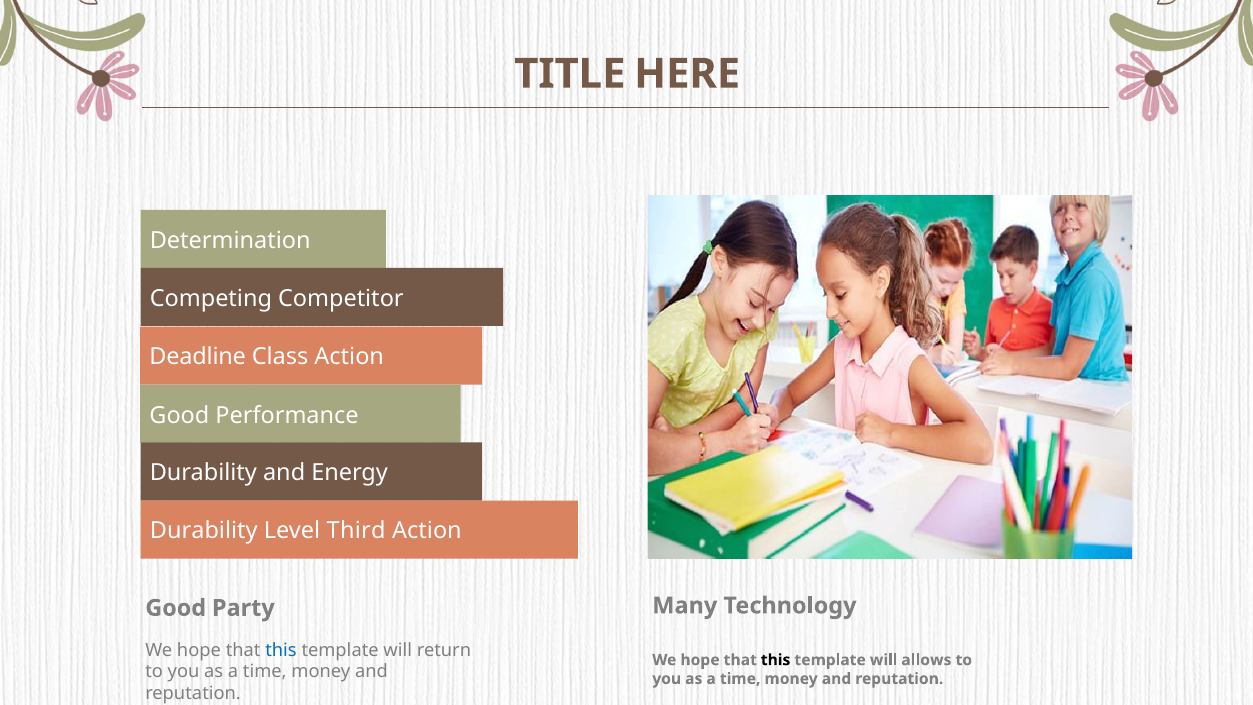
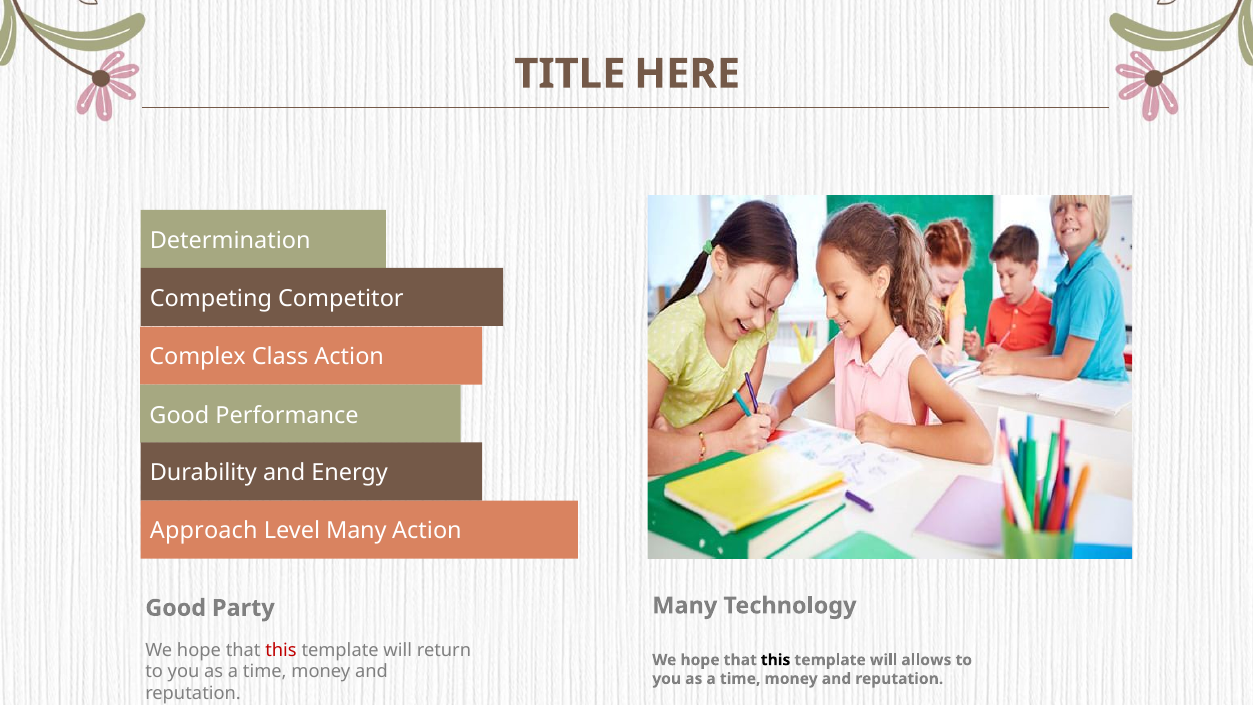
Deadline: Deadline -> Complex (198, 357)
Durability: Durability -> Approach (204, 531)
Level Third: Third -> Many (356, 531)
this colour: blue -> red (281, 650)
